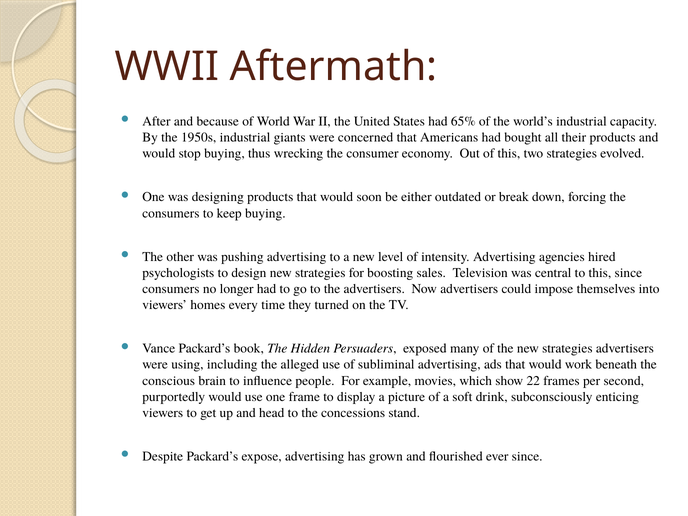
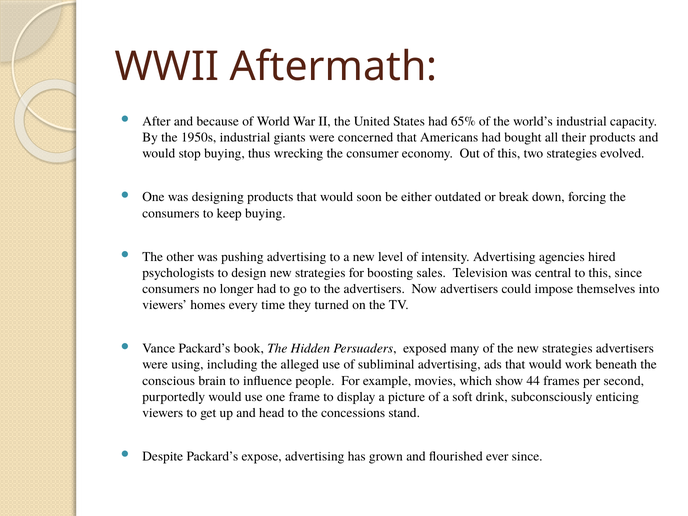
22: 22 -> 44 (533, 381)
